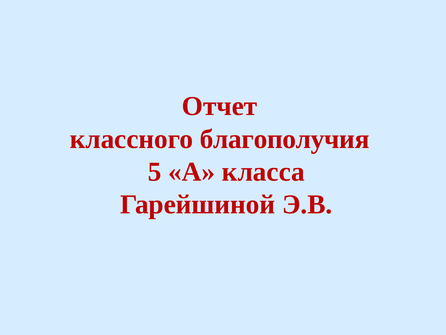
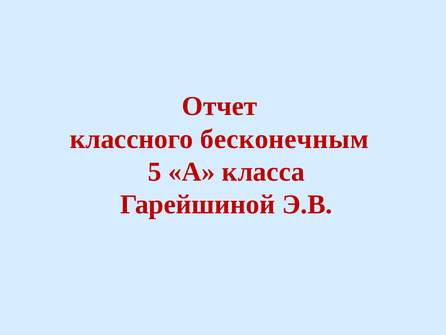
благополучия: благополучия -> бесконечным (284, 139)
